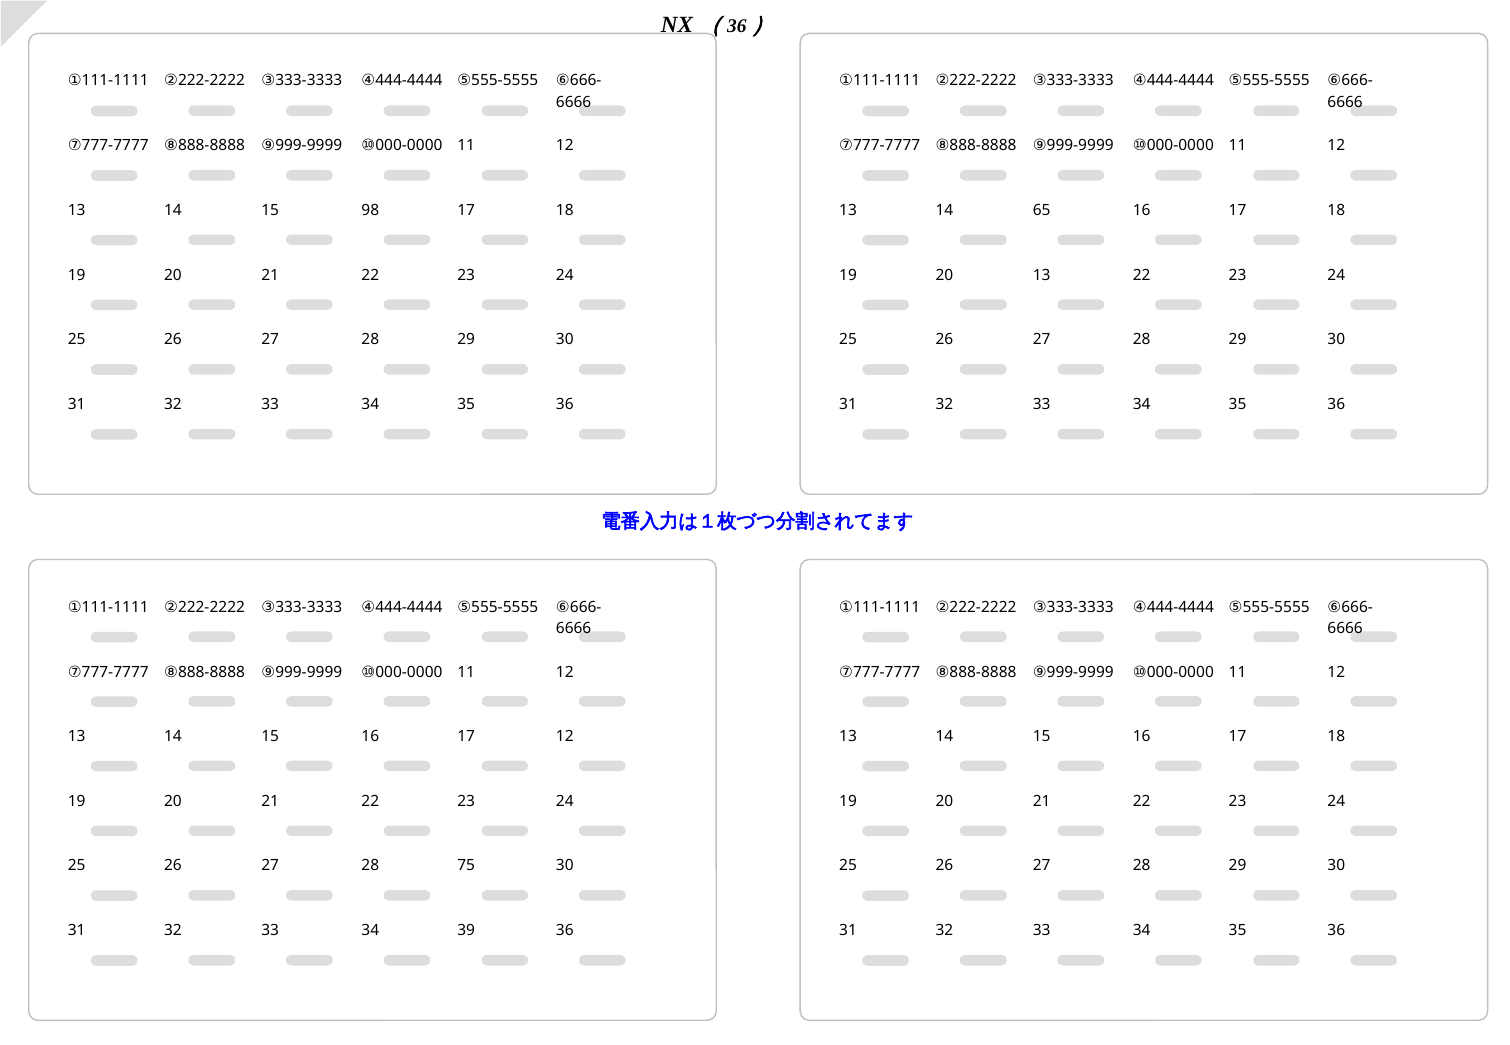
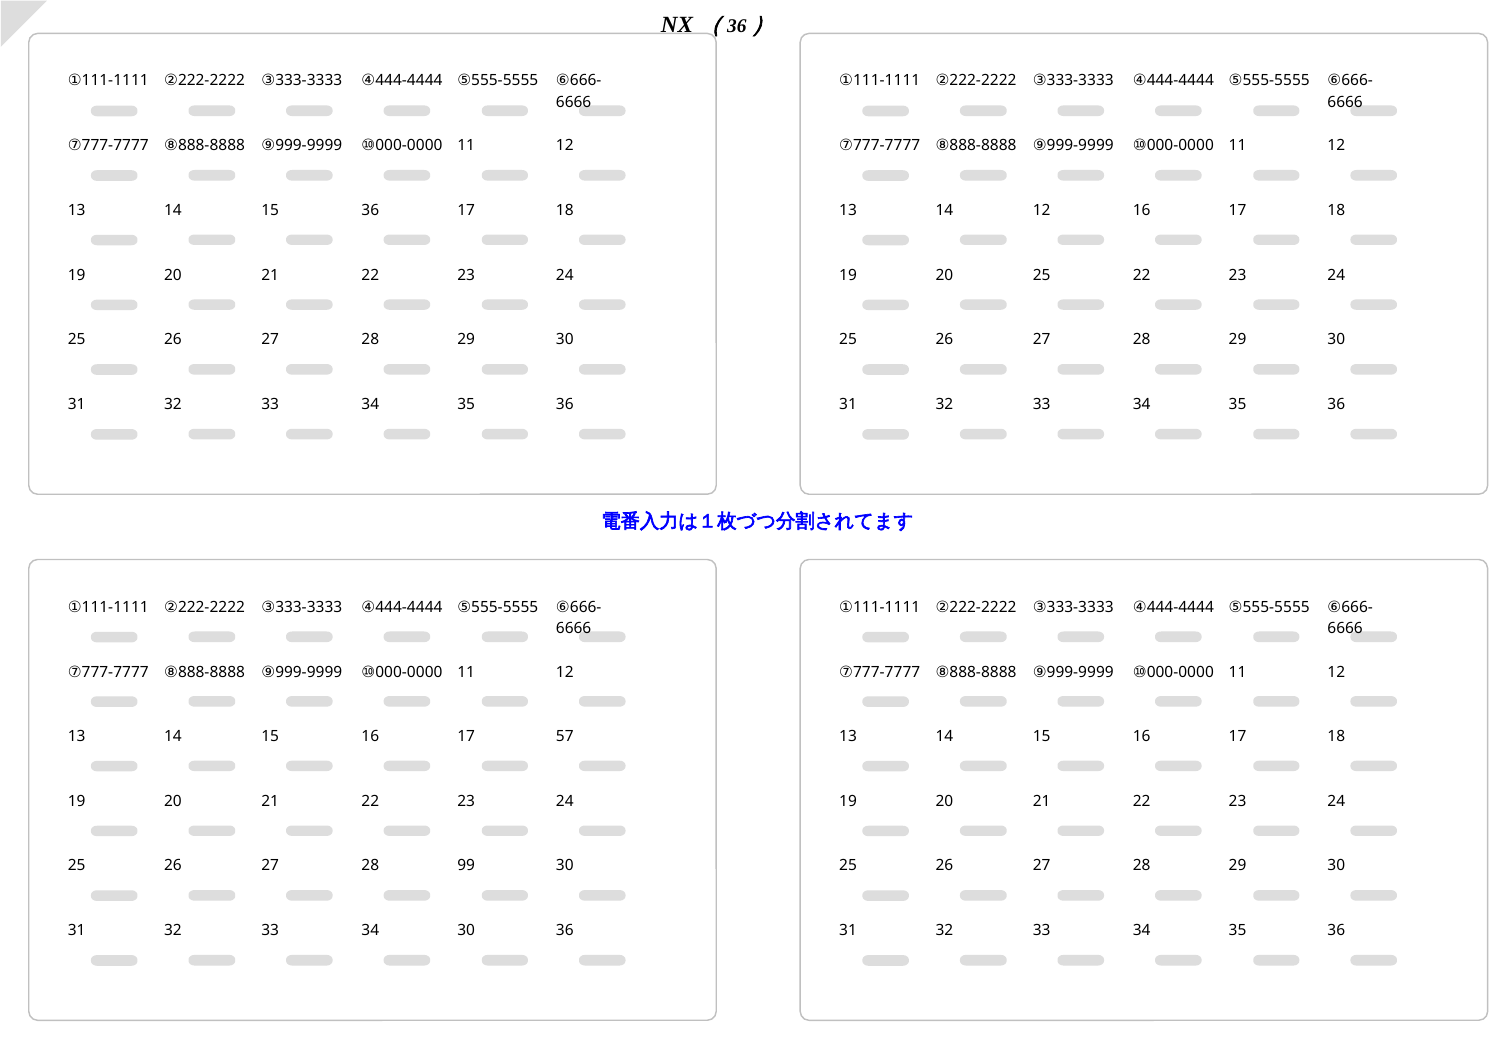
15 98: 98 -> 36 (370, 210)
14 65: 65 -> 12 (1042, 210)
20 13: 13 -> 25 (1042, 275)
17 12: 12 -> 57 (565, 737)
75: 75 -> 99 (466, 866)
34 39: 39 -> 30 (466, 931)
